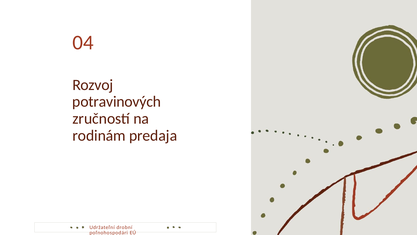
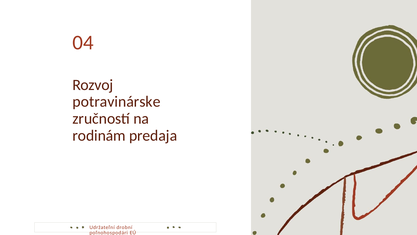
potravinových: potravinových -> potravinárske (117, 102)
